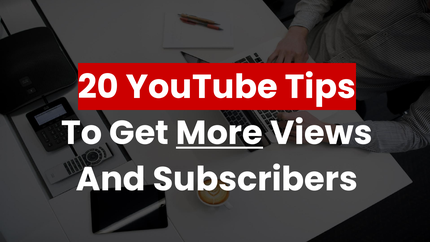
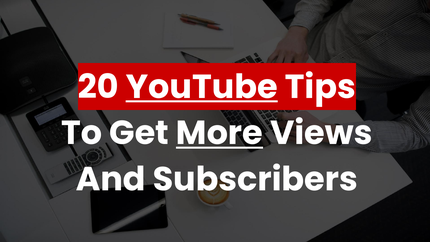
YouTube underline: none -> present (202, 87)
